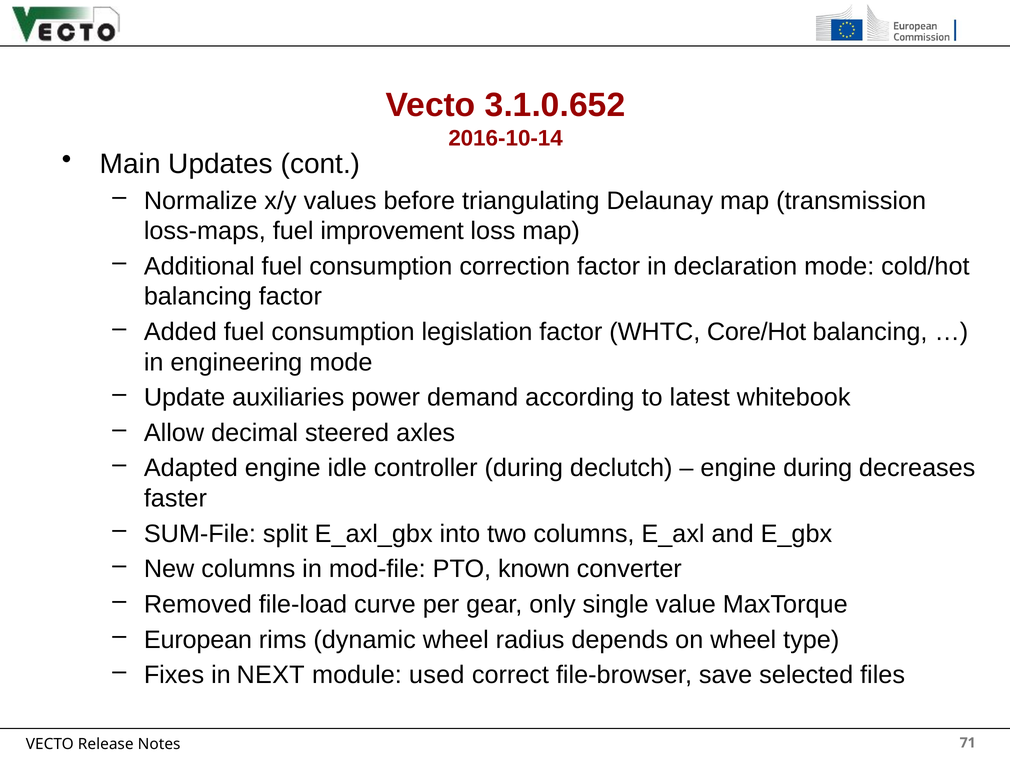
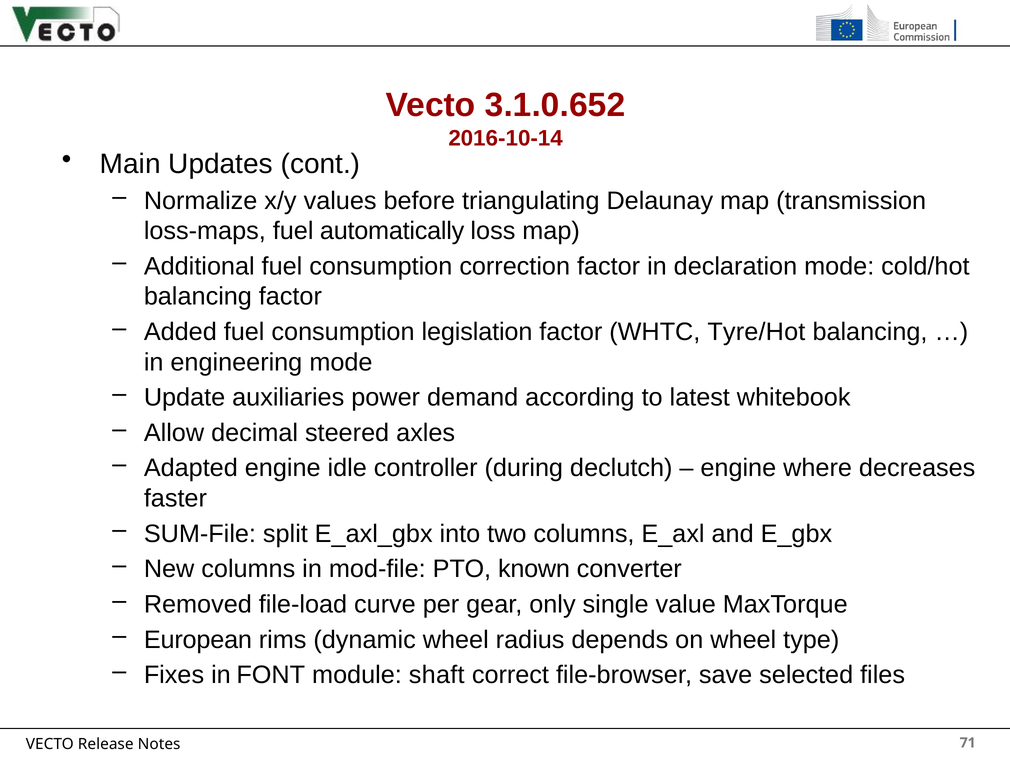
improvement: improvement -> automatically (392, 231)
Core/Hot: Core/Hot -> Tyre/Hot (756, 332)
engine during: during -> where (818, 468)
NEXT: NEXT -> FONT (271, 676)
used: used -> shaft (437, 676)
